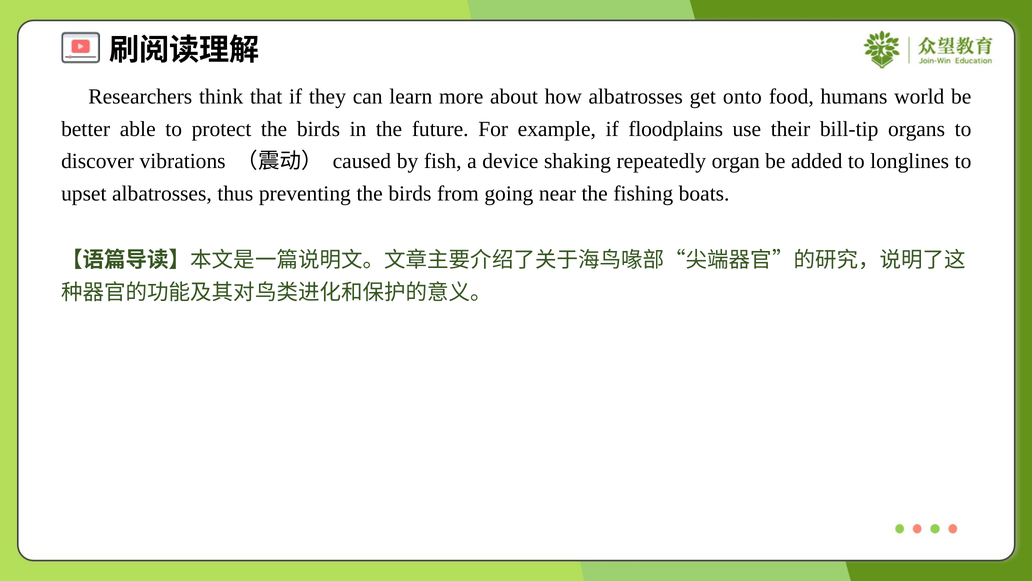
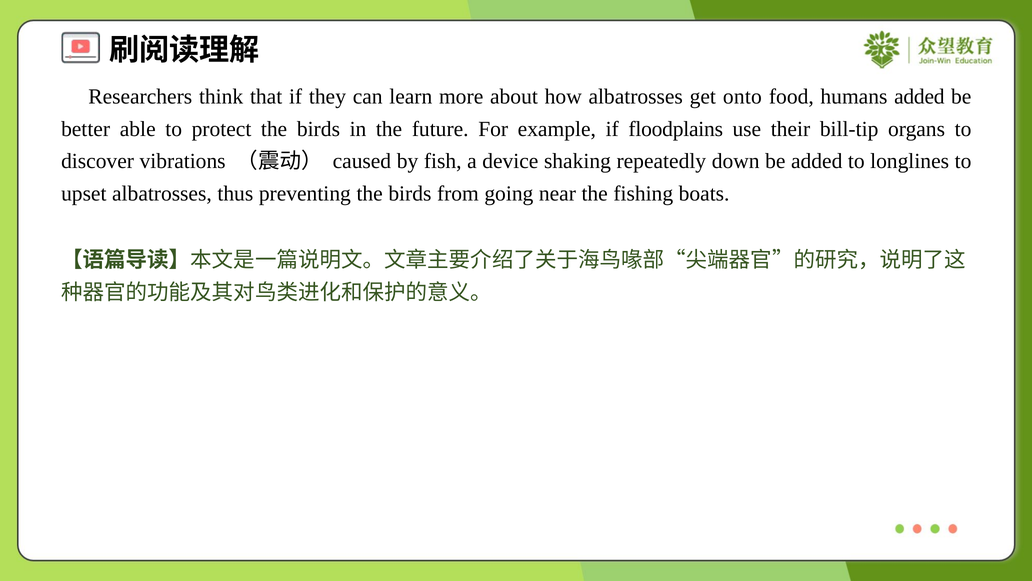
humans world: world -> added (919, 97)
organ: organ -> down (736, 161)
